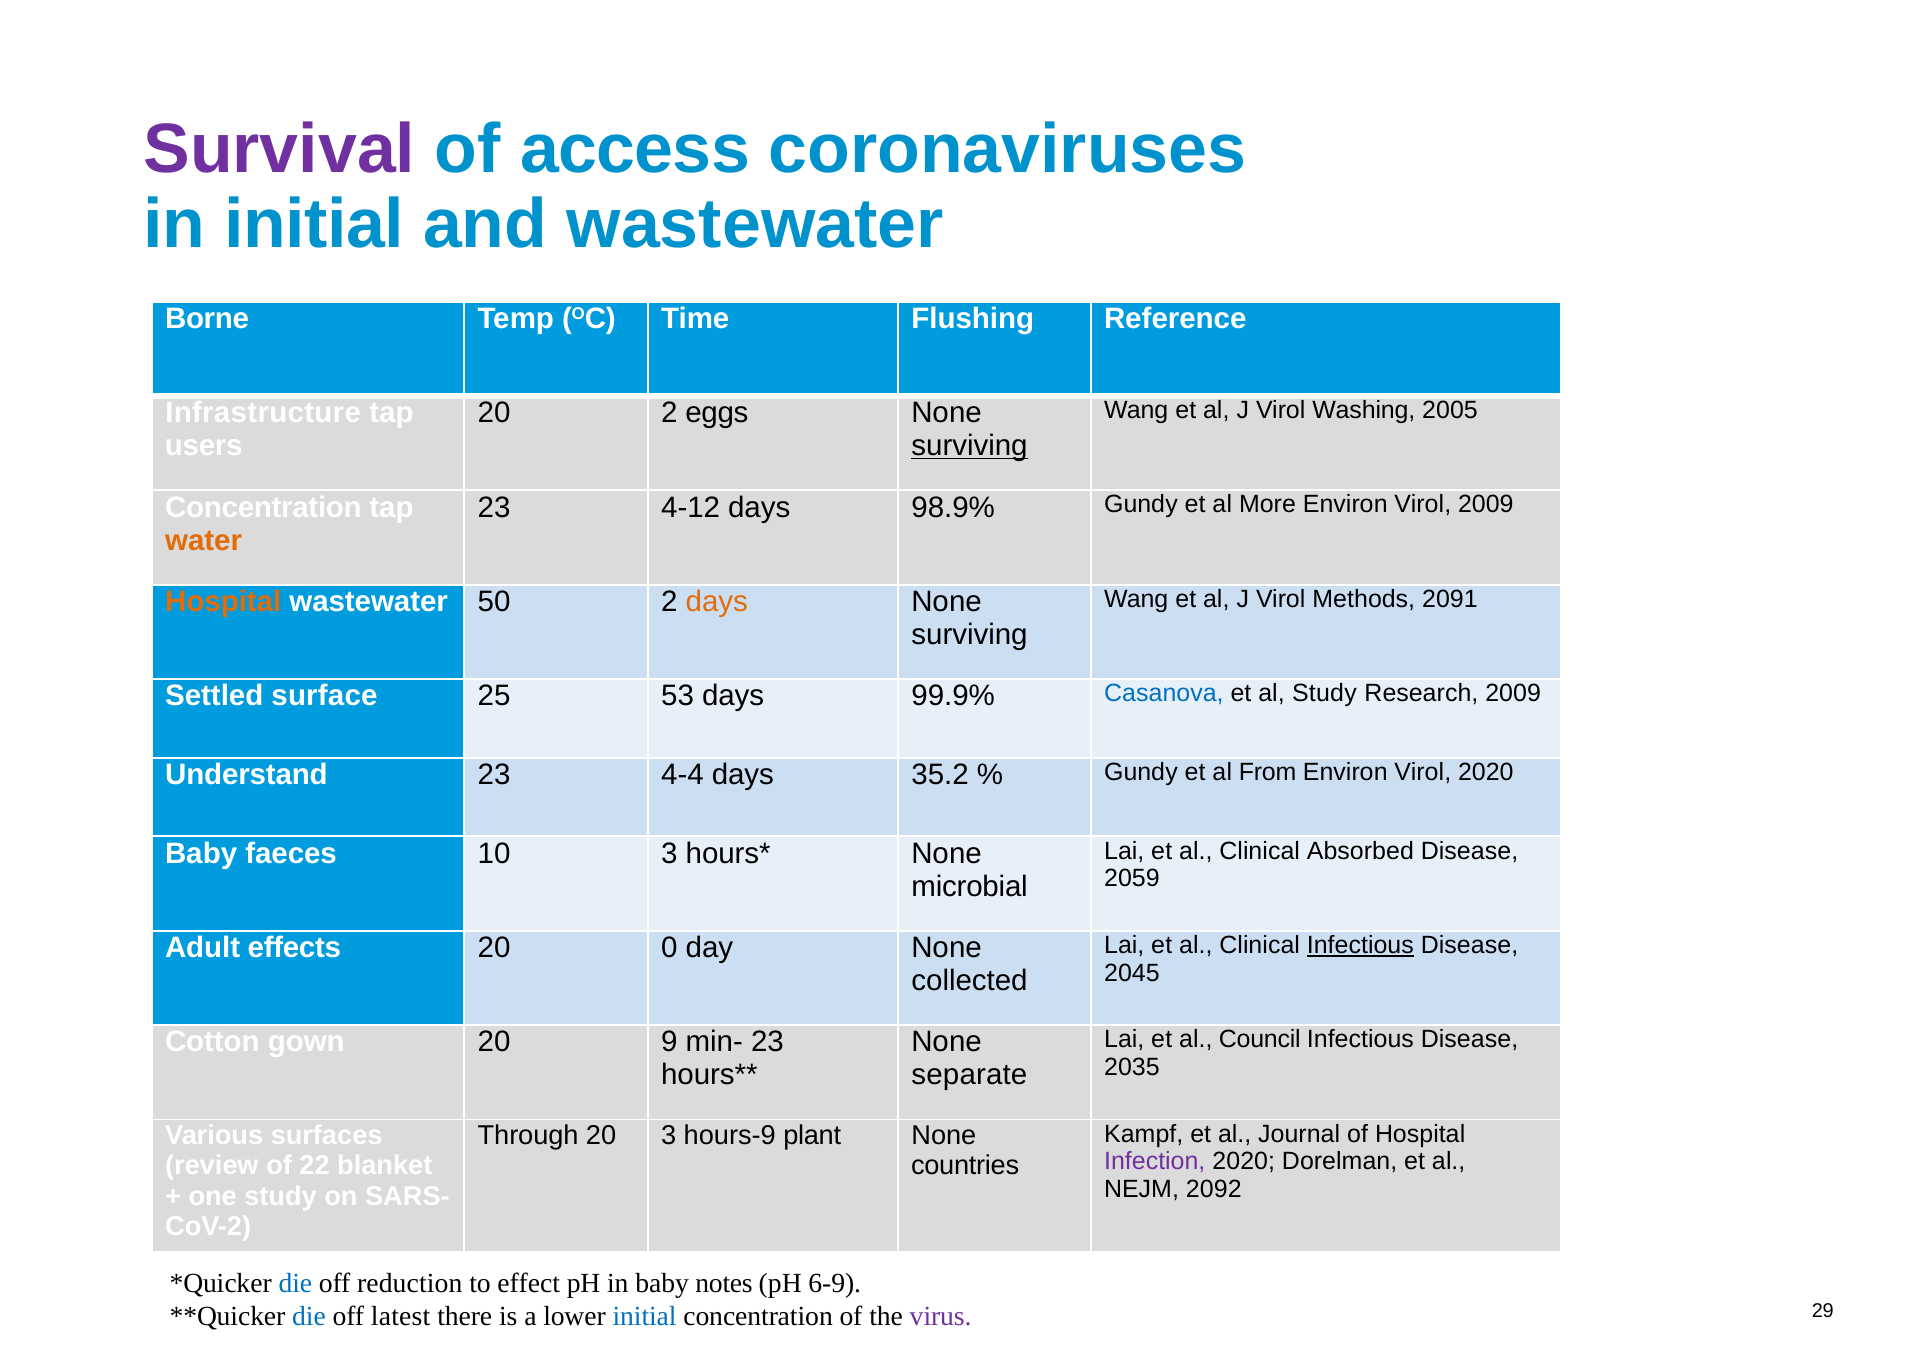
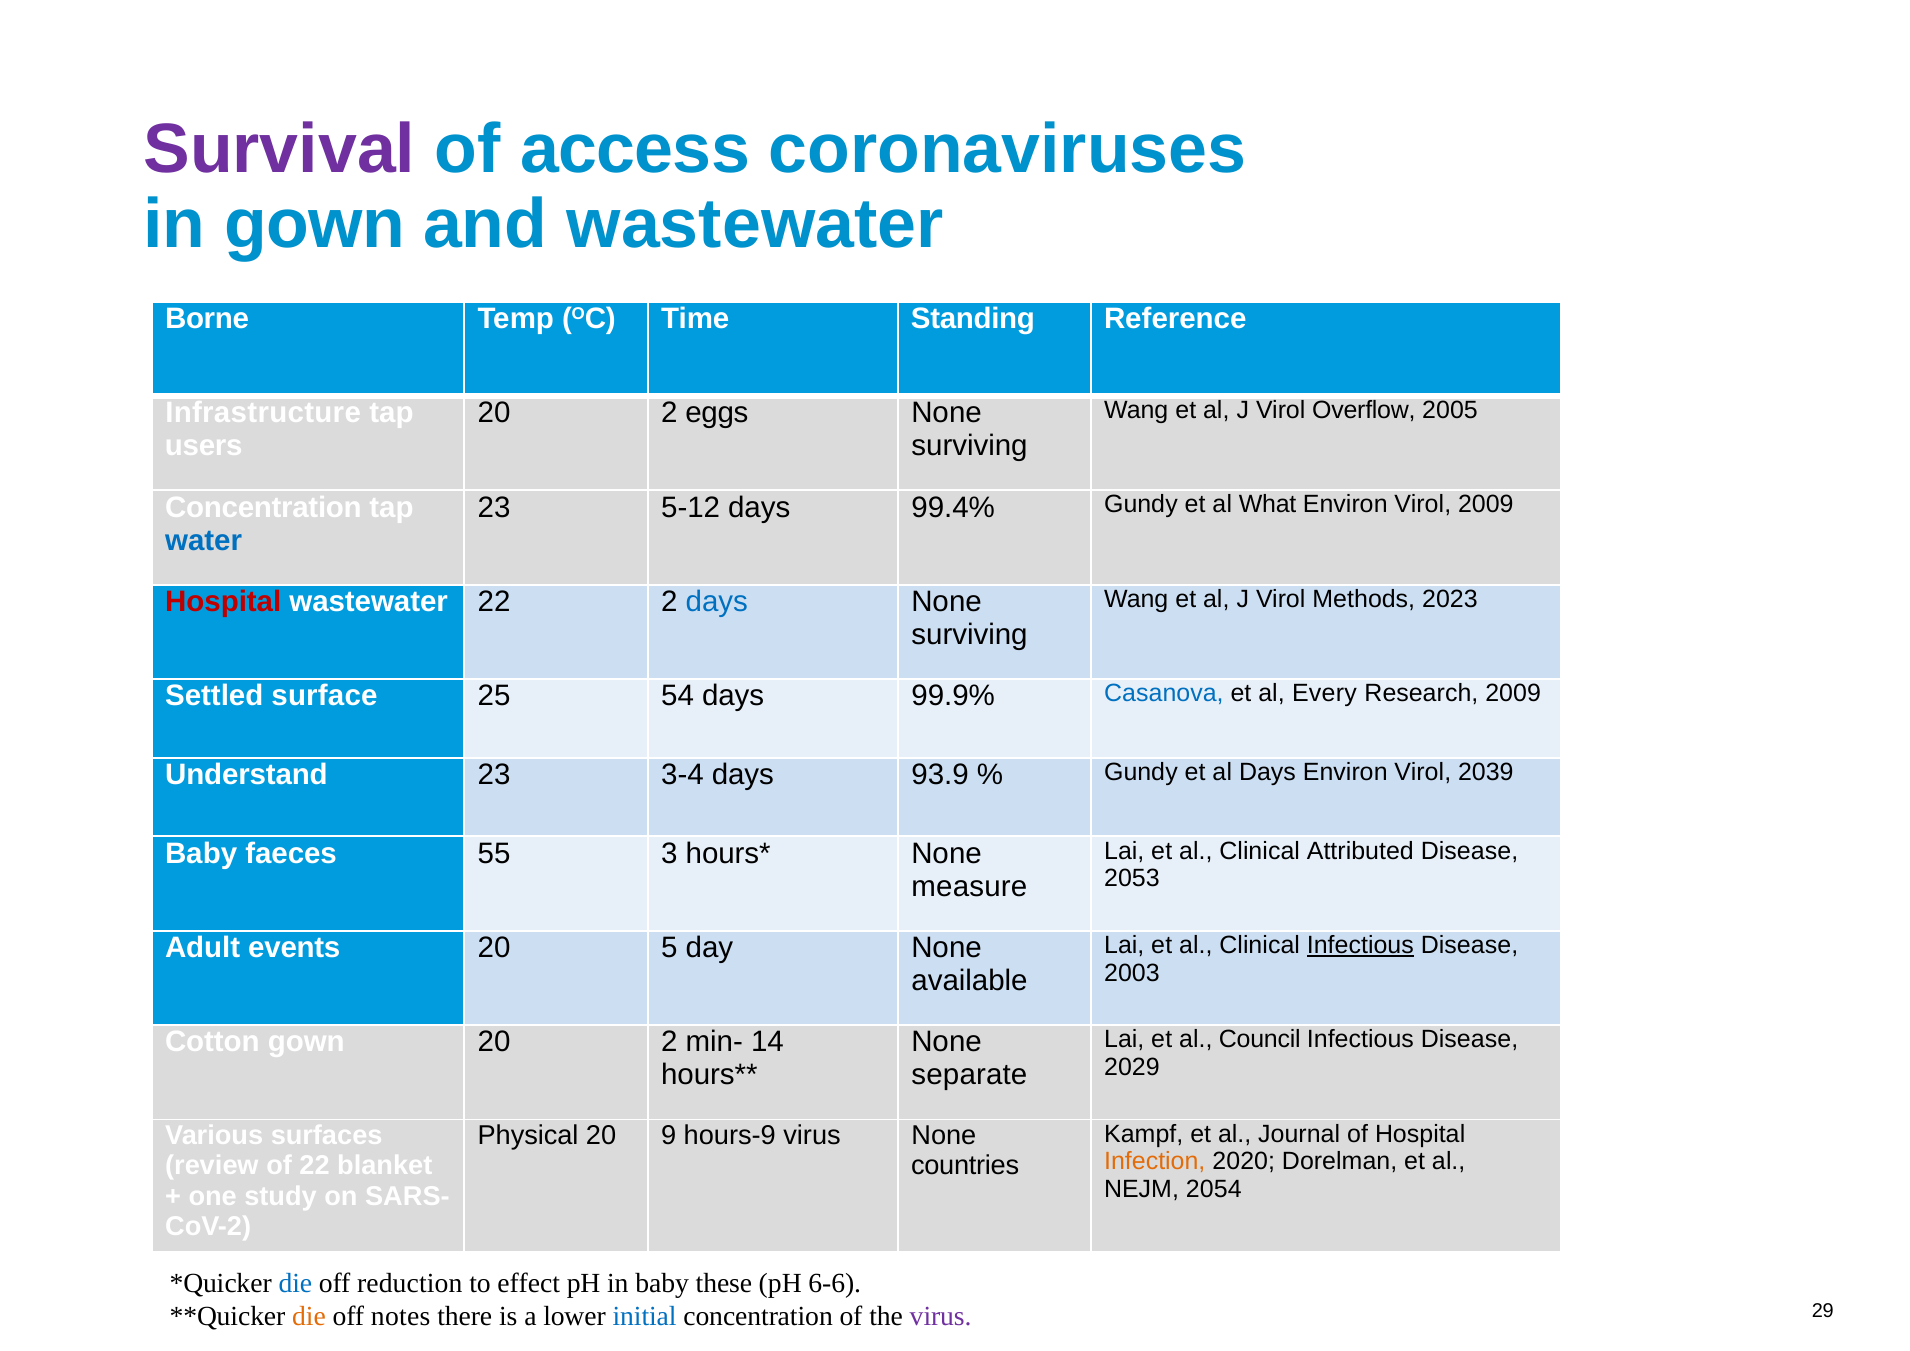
in initial: initial -> gown (315, 225)
Flushing: Flushing -> Standing (973, 319)
Washing: Washing -> Overflow (1364, 410)
surviving underline: present -> none (970, 446)
4-12: 4-12 -> 5-12 (691, 507)
98.9%: 98.9% -> 99.4% (953, 507)
More: More -> What (1268, 505)
water colour: orange -> blue (204, 540)
2091: 2091 -> 2023 (1450, 599)
Hospital colour: orange -> red (223, 602)
wastewater 50: 50 -> 22 (494, 602)
days colour: orange -> blue (717, 602)
53: 53 -> 54 (678, 696)
al Study: Study -> Every (1324, 693)
4-4: 4-4 -> 3-4 (682, 774)
35.2: 35.2 -> 93.9 (940, 774)
al From: From -> Days (1267, 772)
Virol 2020: 2020 -> 2039 (1486, 772)
Absorbed: Absorbed -> Attributed (1360, 851)
10: 10 -> 55 (494, 853)
2059: 2059 -> 2053 (1132, 878)
microbial: microbial -> measure (969, 886)
effects: effects -> events (294, 947)
0: 0 -> 5 (669, 947)
2045: 2045 -> 2003 (1132, 973)
collected: collected -> available (970, 980)
gown 20 9: 9 -> 2 (669, 1042)
min- 23: 23 -> 14 (767, 1042)
2035: 2035 -> 2029 (1132, 1067)
Through: Through -> Physical (528, 1135)
20 3: 3 -> 9 (669, 1135)
hours-9 plant: plant -> virus (812, 1135)
Infection colour: purple -> orange (1155, 1161)
2092: 2092 -> 2054 (1214, 1189)
notes: notes -> these (724, 1283)
6-9: 6-9 -> 6-6 (835, 1283)
die colour: blue -> orange (309, 1316)
latest: latest -> notes (401, 1316)
